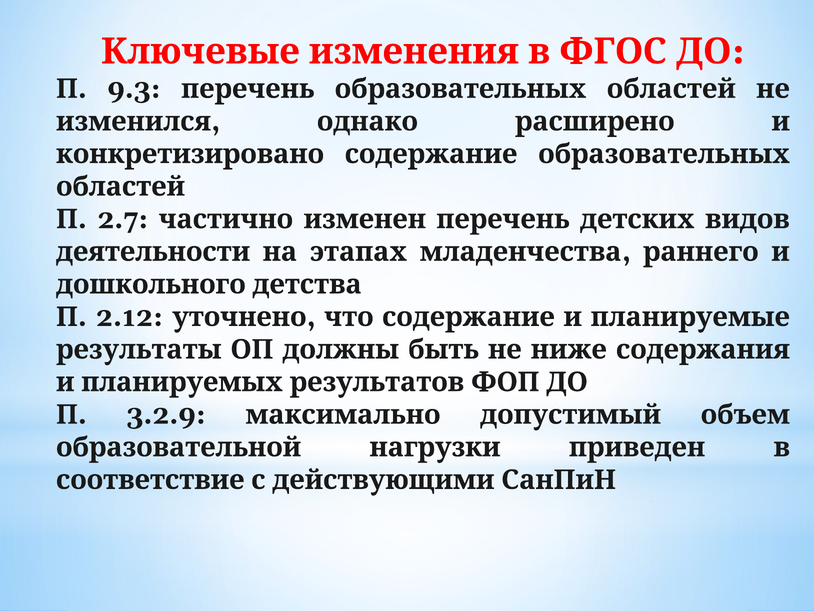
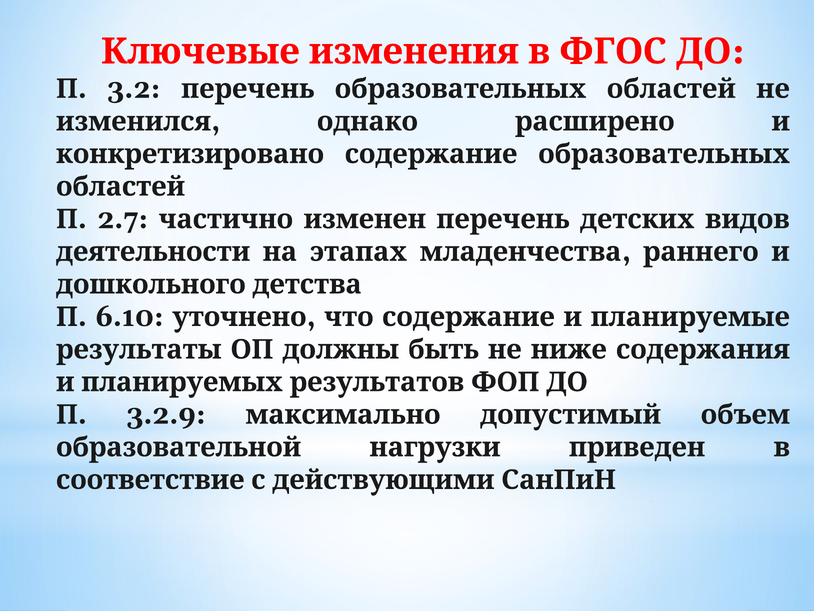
9.3: 9.3 -> 3.2 (134, 89)
2.12: 2.12 -> 6.10 (130, 317)
